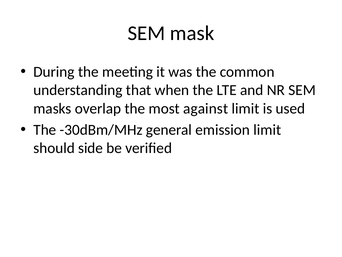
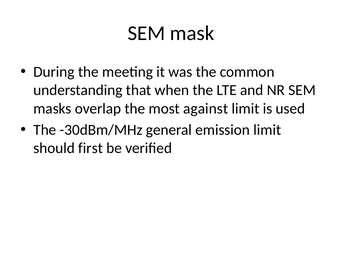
side: side -> first (91, 148)
